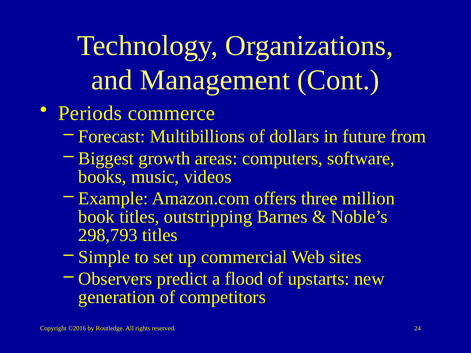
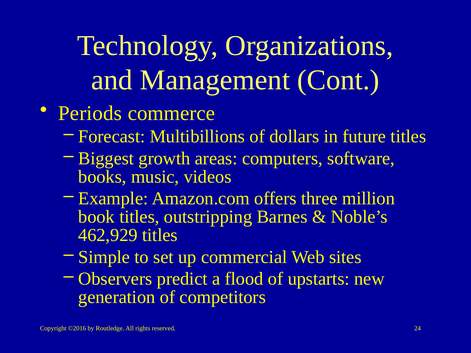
future from: from -> titles (408, 137)
298,793: 298,793 -> 462,929 (108, 235)
